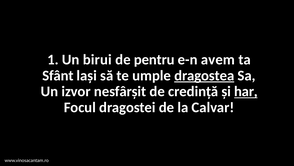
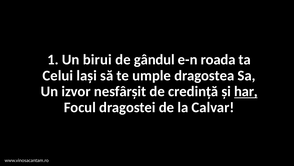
pentru: pentru -> gândul (154, 59)
avem: avem -> roada (218, 59)
Sfânt: Sfânt -> Celui (58, 75)
dragostea underline: present -> none (204, 75)
